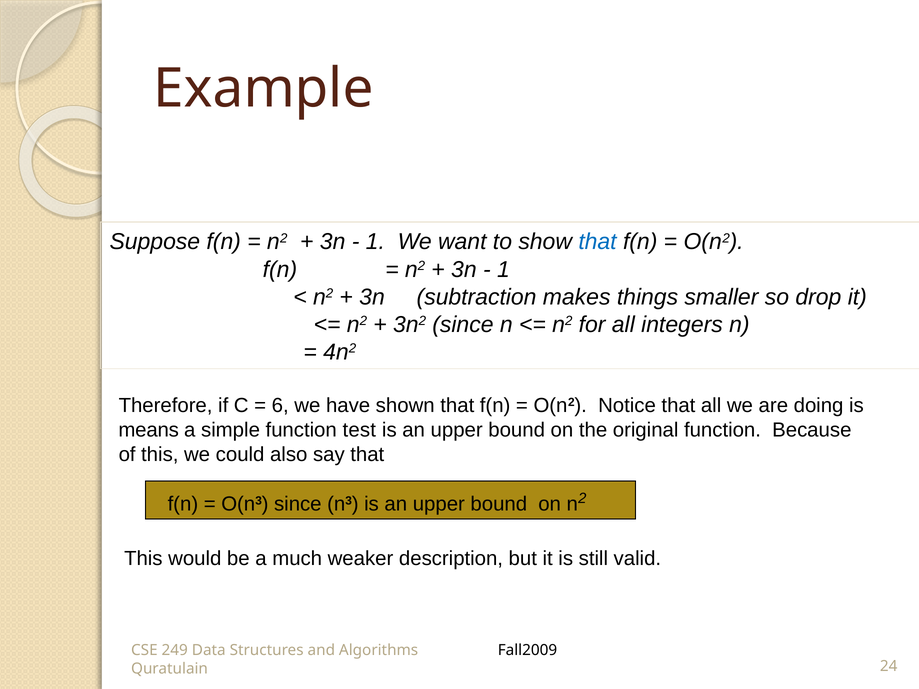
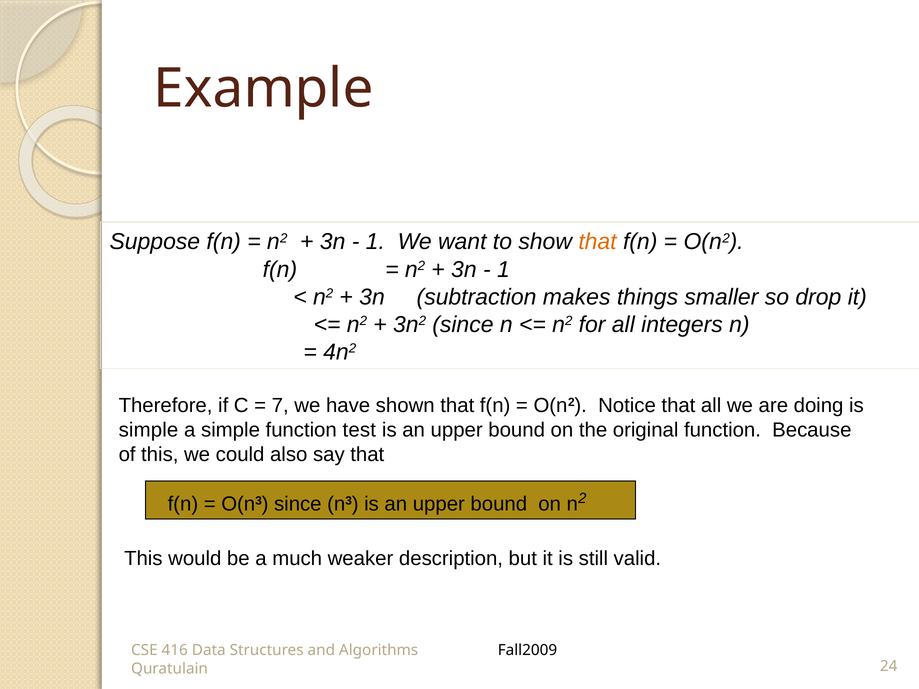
that colour: blue -> orange (597, 242)
6: 6 -> 7 (280, 406)
means: means -> simple (148, 430)
249: 249 -> 416 (175, 651)
